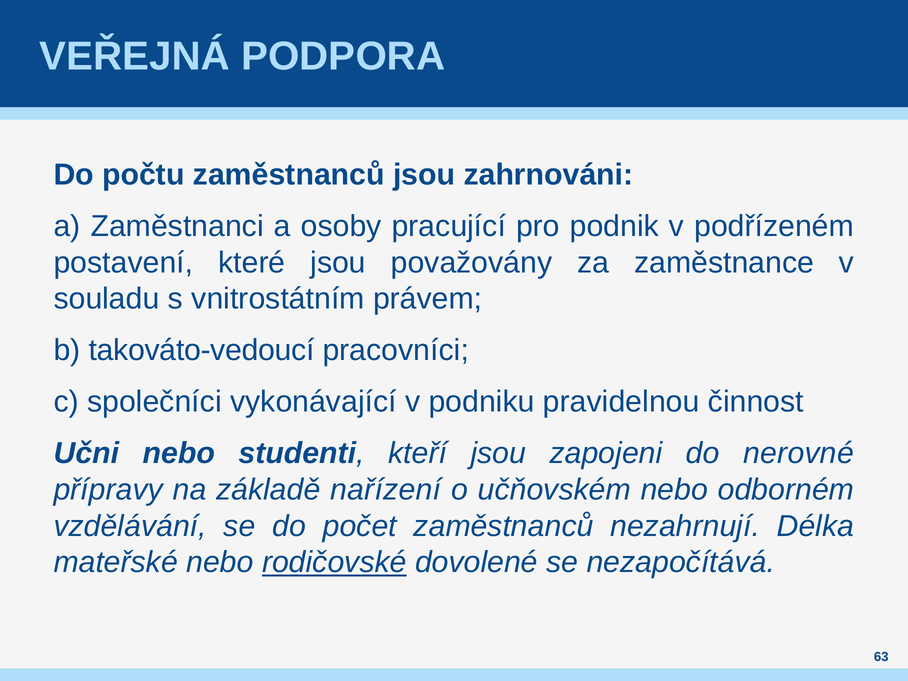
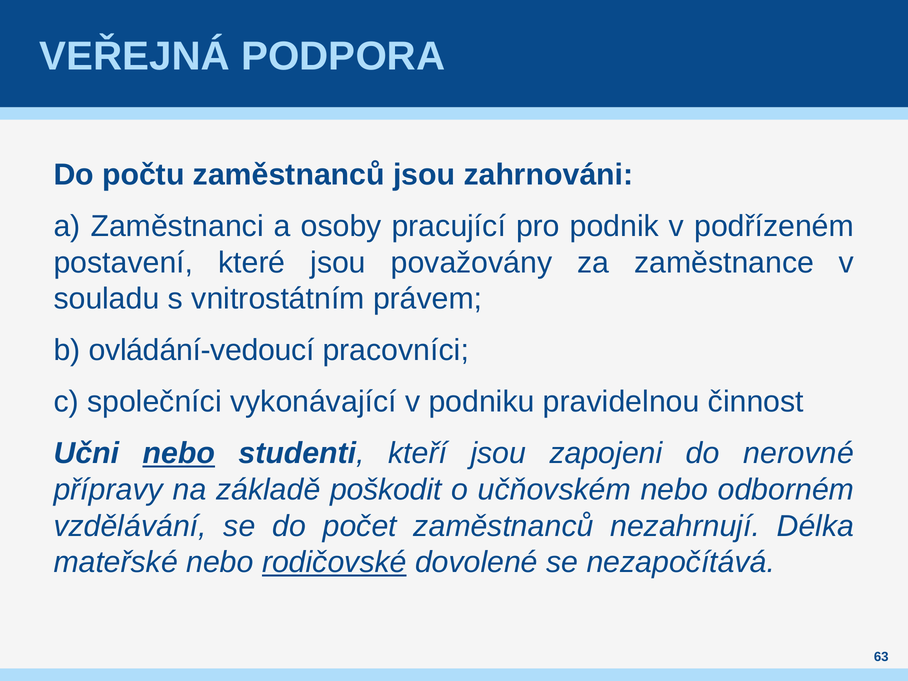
takováto-vedoucí: takováto-vedoucí -> ovládání-vedoucí (202, 350)
nebo underline: none -> present (179, 453)
nařízení: nařízení -> poškodit (386, 490)
